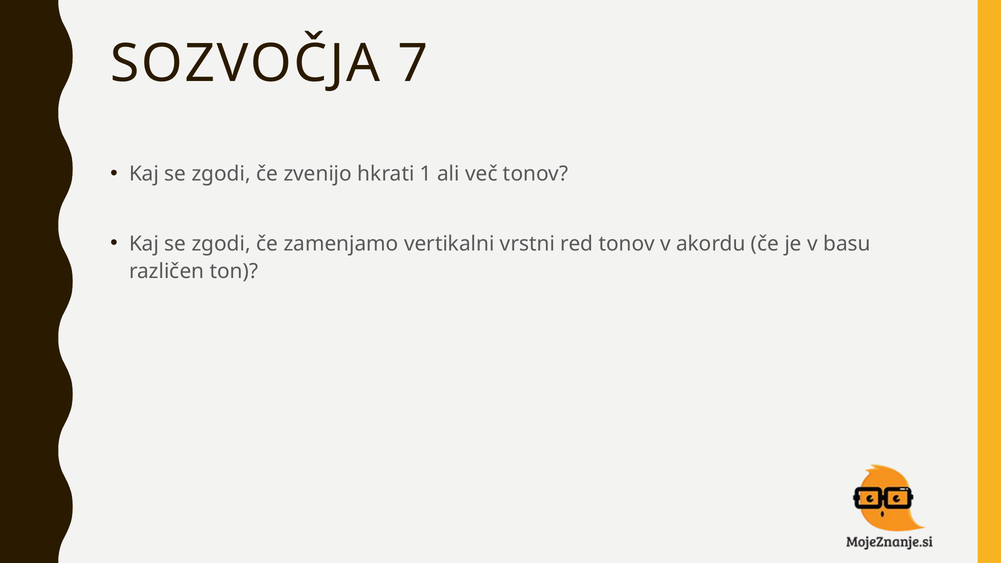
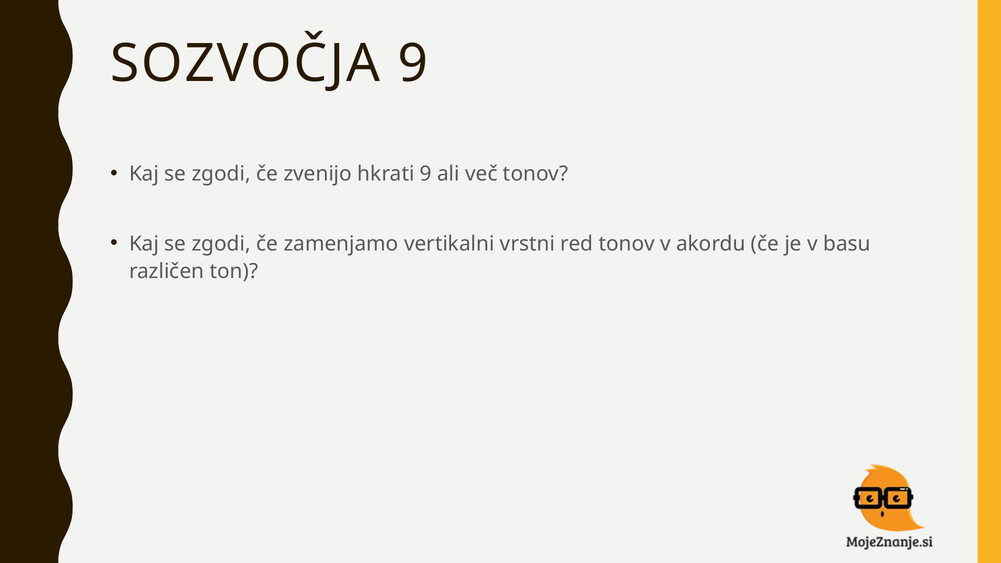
SOZVOČJA 7: 7 -> 9 (413, 64)
hkrati 1: 1 -> 9 (426, 174)
